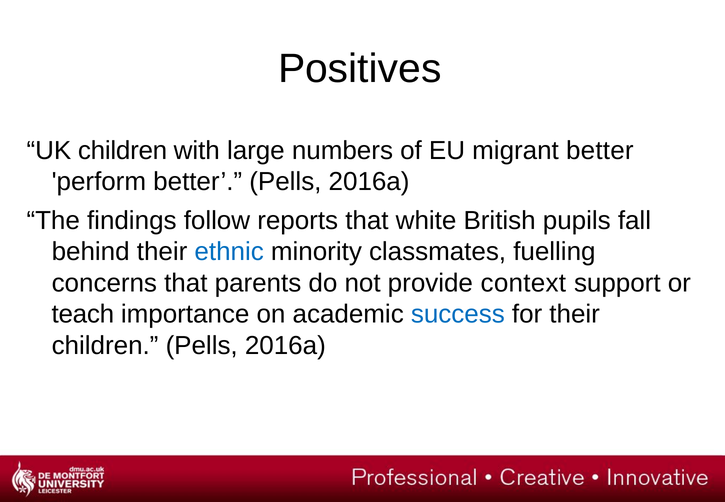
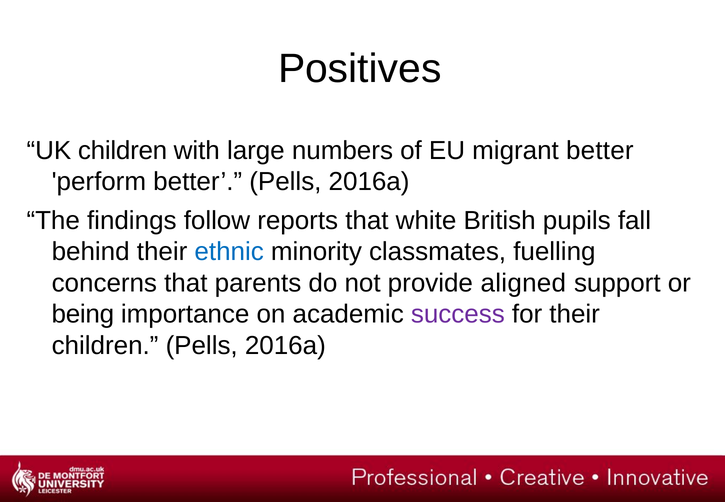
context: context -> aligned (523, 283)
teach: teach -> being (83, 314)
success colour: blue -> purple (458, 314)
